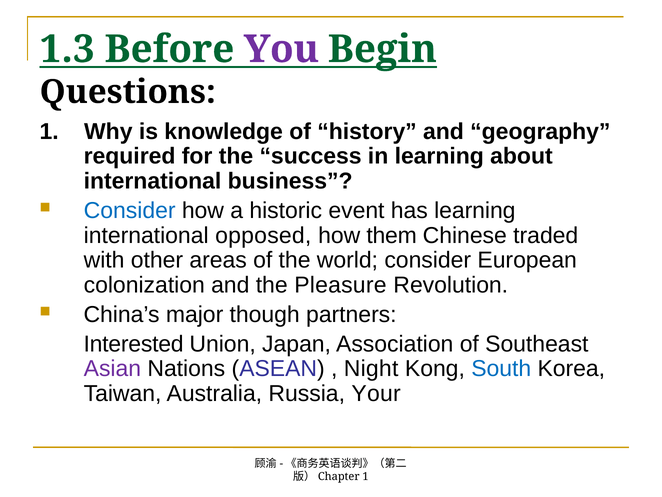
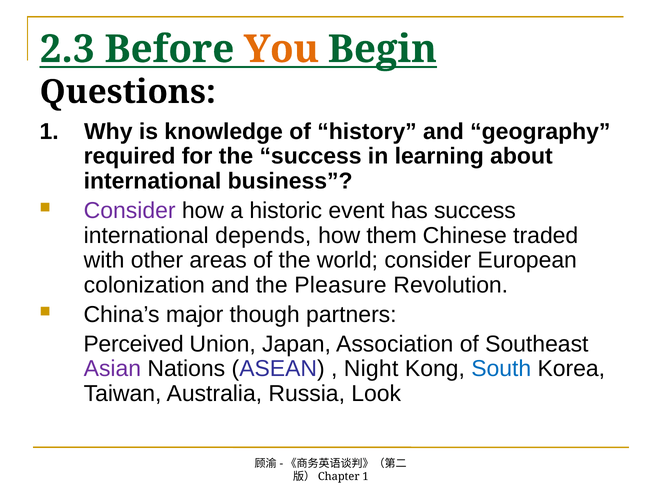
1.3: 1.3 -> 2.3 (67, 49)
You colour: purple -> orange (281, 49)
Consider colour: blue -> purple (130, 210)
has learning: learning -> success (475, 210)
opposed: opposed -> depends (263, 235)
Interested: Interested -> Perceived (134, 344)
Your: Your -> Look (376, 393)
